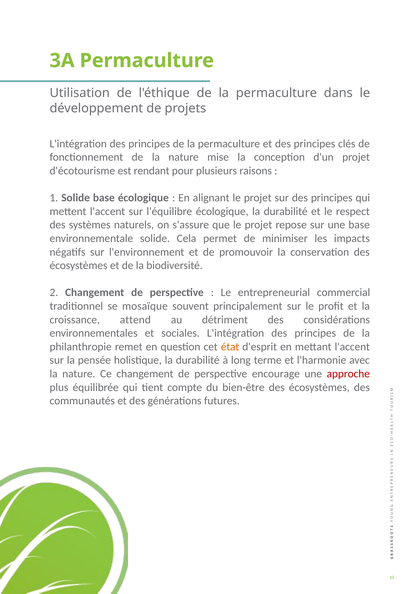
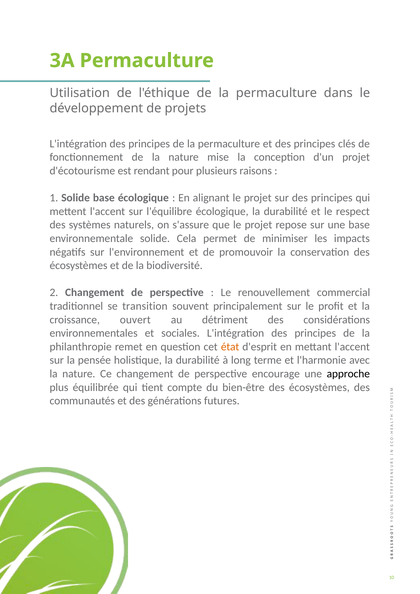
entrepreneurial: entrepreneurial -> renouvellement (274, 293)
mosaïque: mosaïque -> transition (145, 306)
attend: attend -> ouvert (135, 320)
approche colour: red -> black (348, 374)
